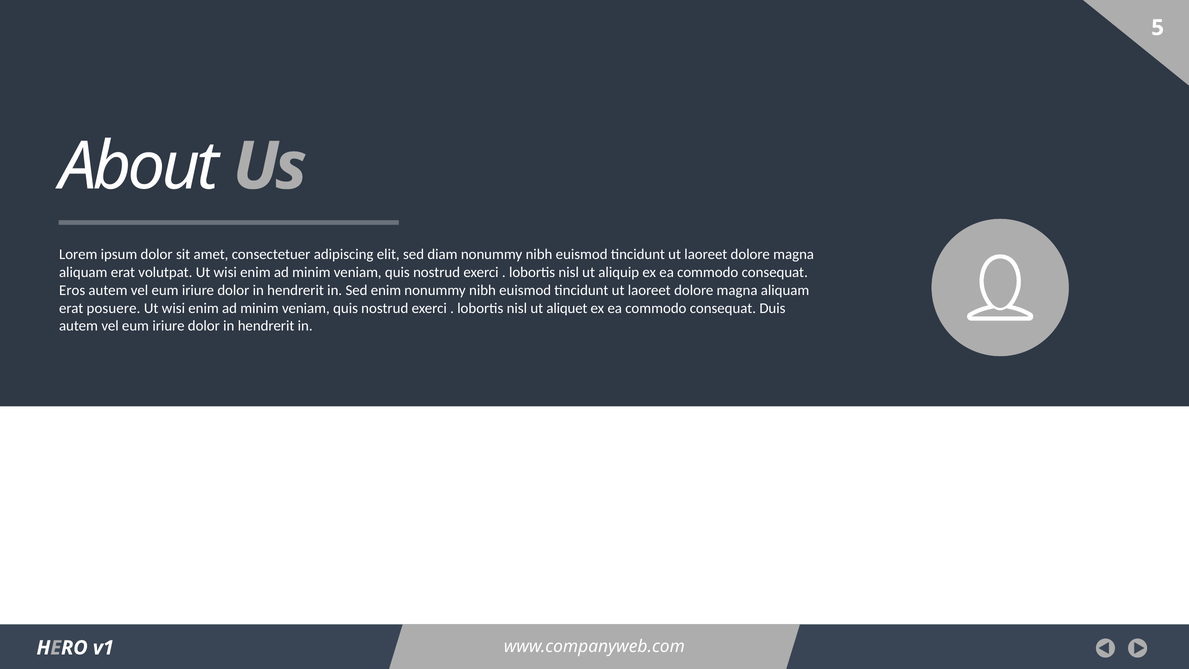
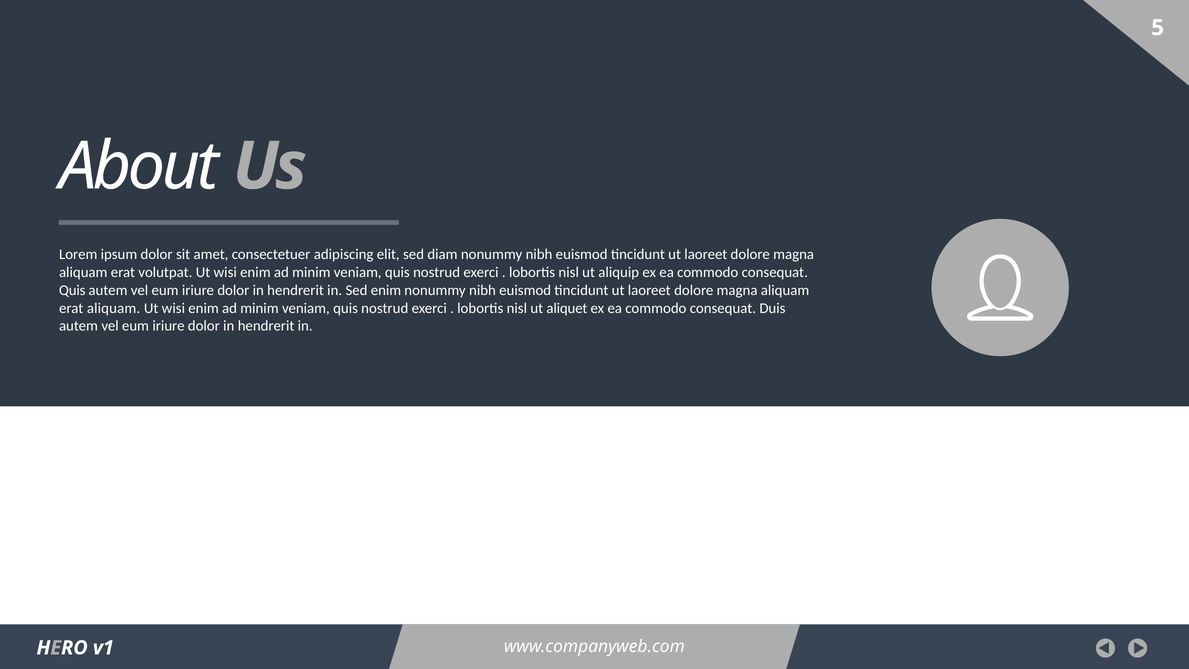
Eros: Eros -> Quis (72, 290)
erat posuere: posuere -> aliquam (114, 308)
